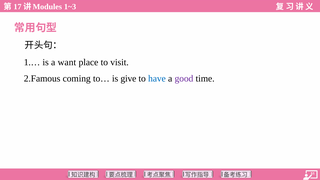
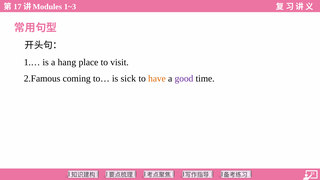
want: want -> hang (67, 62)
give: give -> sick (128, 79)
have colour: blue -> orange (157, 79)
